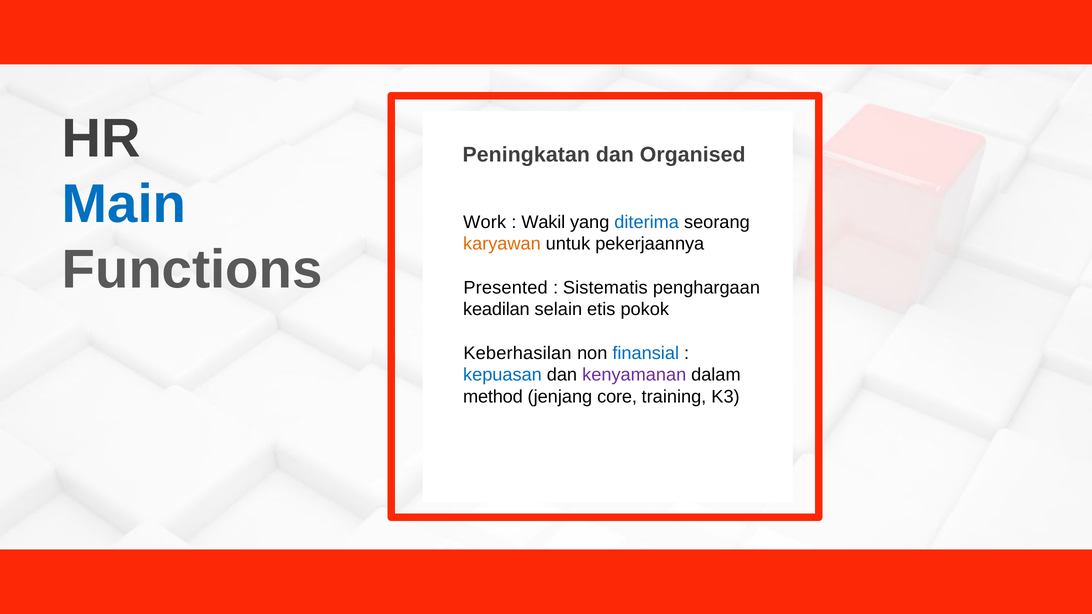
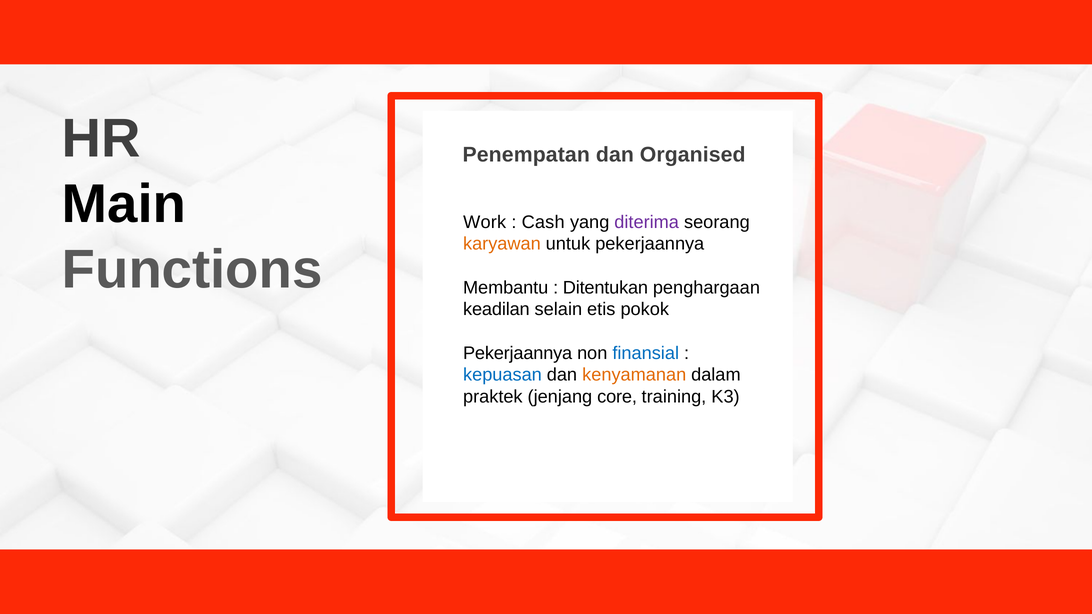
Peningkatan: Peningkatan -> Penempatan (526, 155)
Main colour: blue -> black (124, 204)
Wakil: Wakil -> Cash (543, 222)
diterima colour: blue -> purple (647, 222)
Presented: Presented -> Membantu (506, 288)
Sistematis: Sistematis -> Ditentukan (605, 288)
Keberhasilan: Keberhasilan -> Pekerjaannya (518, 353)
kenyamanan colour: purple -> orange (634, 375)
method: method -> praktek (493, 397)
